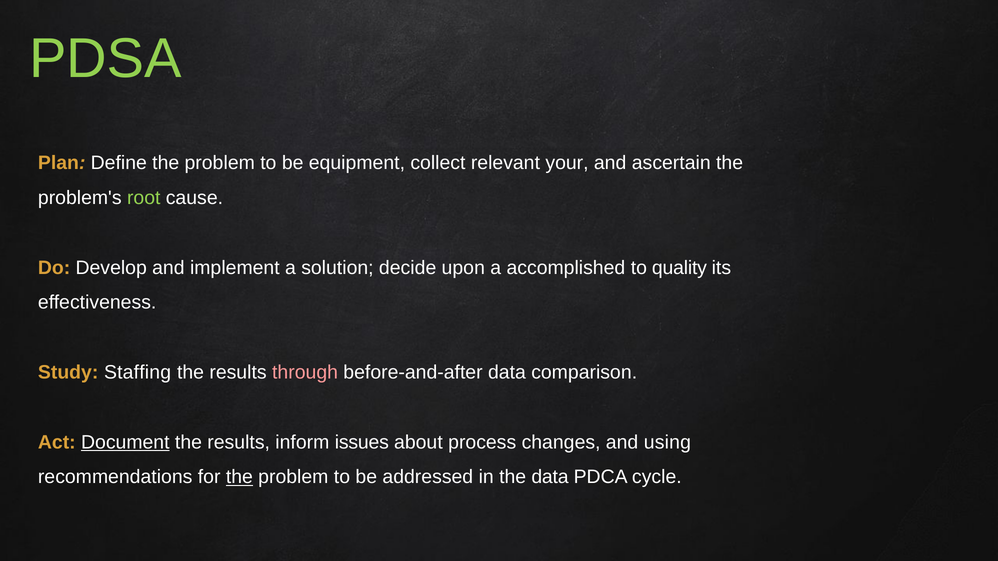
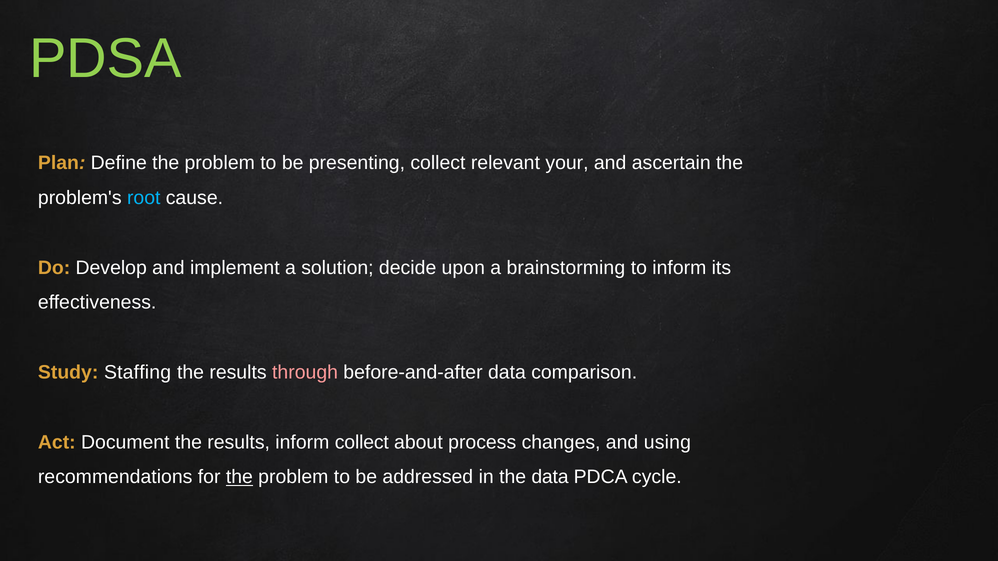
equipment: equipment -> presenting (357, 163)
root colour: light green -> light blue (144, 198)
accomplished: accomplished -> brainstorming (566, 268)
to quality: quality -> inform (679, 268)
Document underline: present -> none (125, 442)
inform issues: issues -> collect (362, 442)
